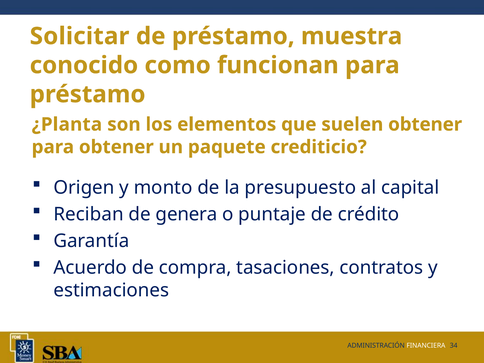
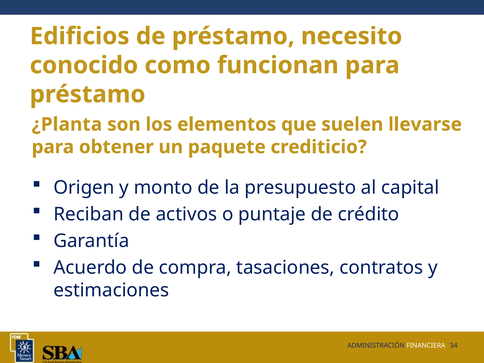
Solicitar: Solicitar -> Edificios (80, 36)
muestra: muestra -> necesito (352, 36)
suelen obtener: obtener -> llevarse (425, 124)
genera: genera -> activos (186, 214)
